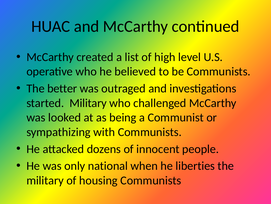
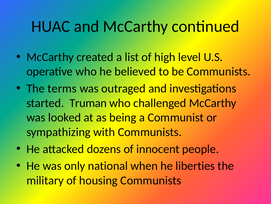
better: better -> terms (62, 88)
started Military: Military -> Truman (88, 103)
